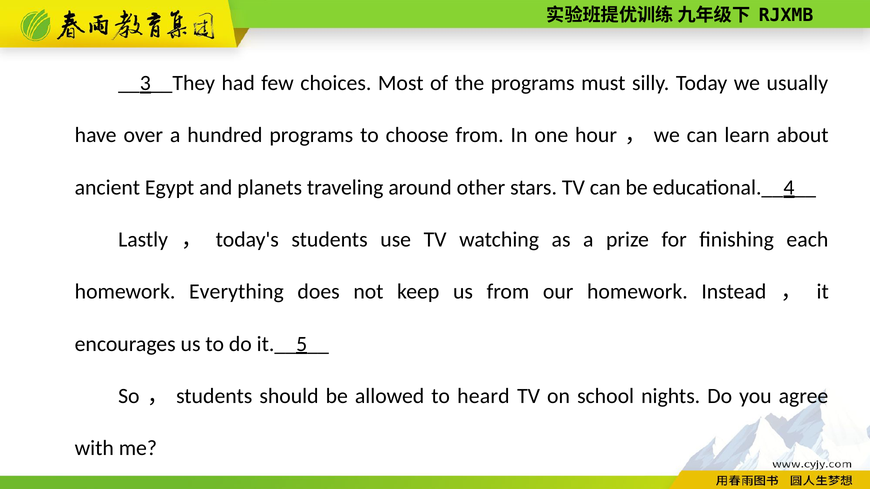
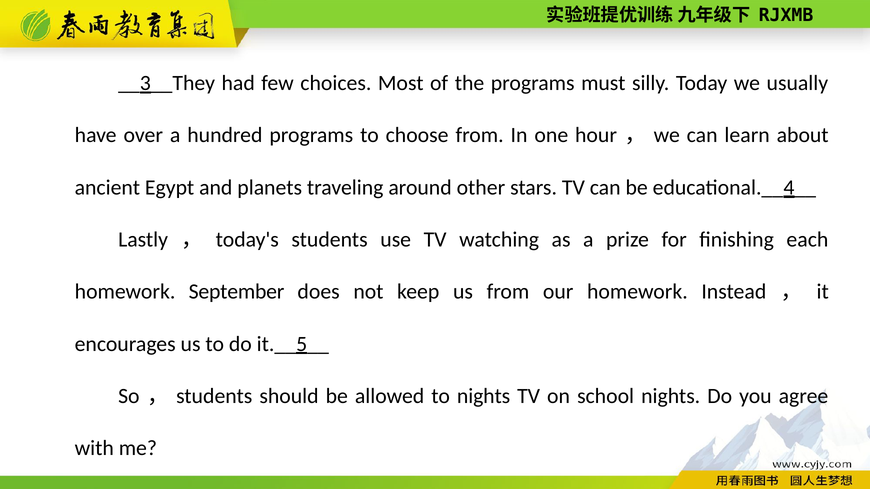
Everything: Everything -> September (237, 292)
to heard: heard -> nights (484, 396)
